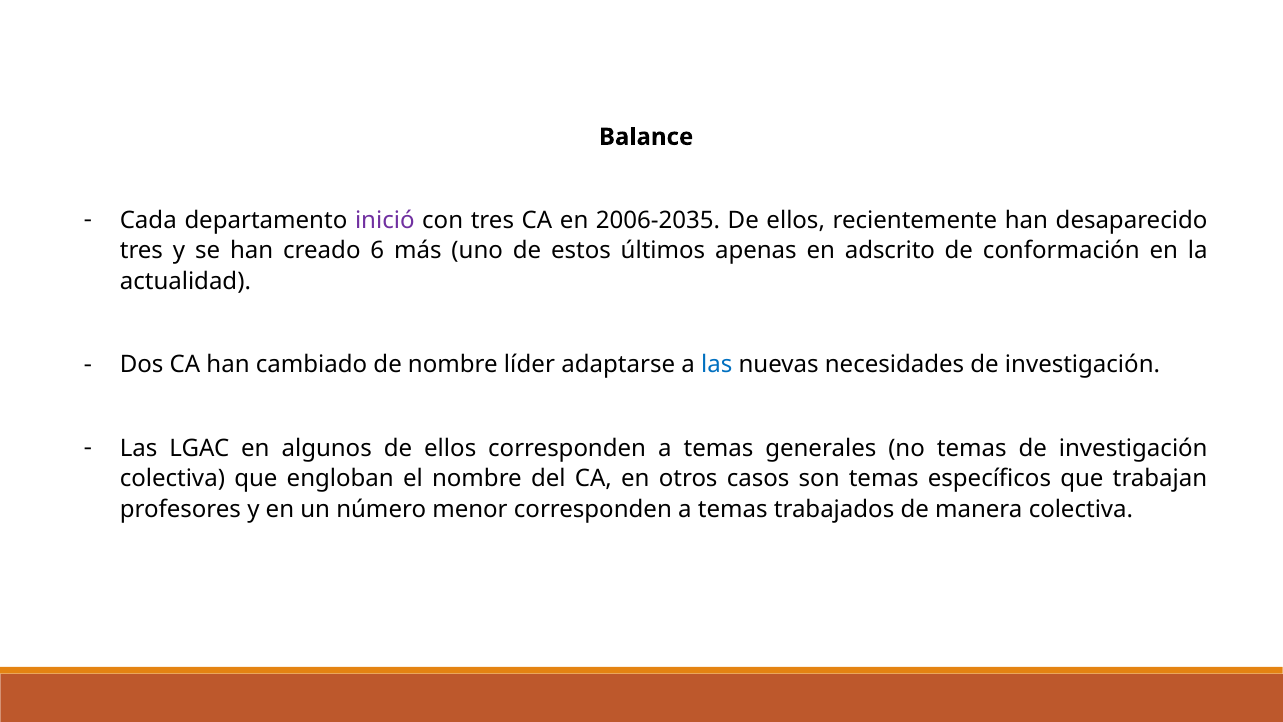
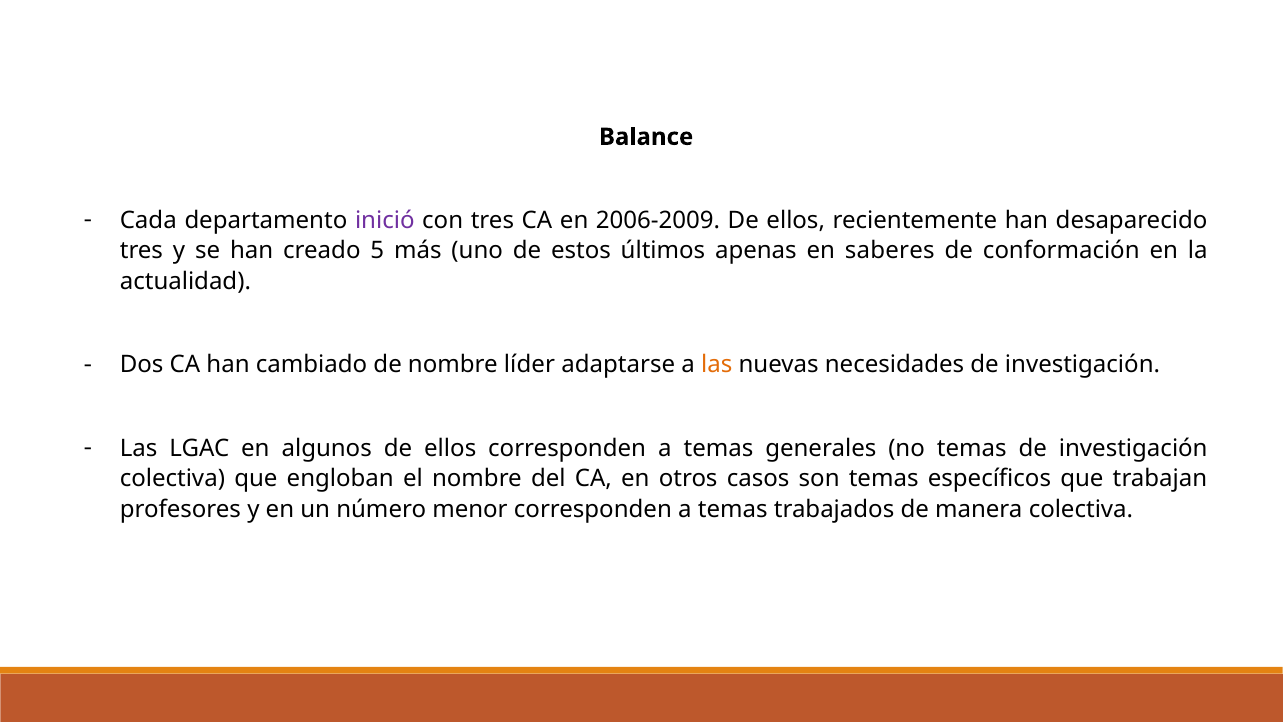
2006-2035: 2006-2035 -> 2006-2009 (658, 220)
6: 6 -> 5 (377, 251)
adscrito: adscrito -> saberes (890, 251)
las colour: blue -> orange (717, 365)
